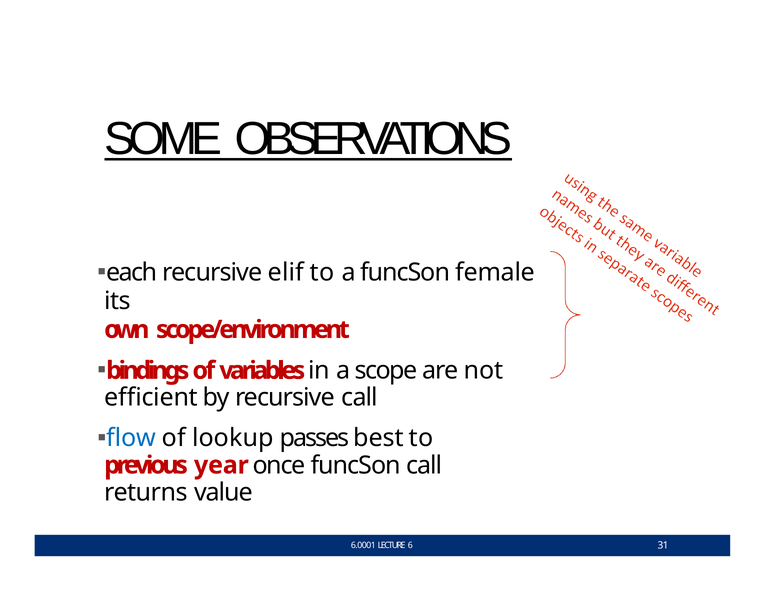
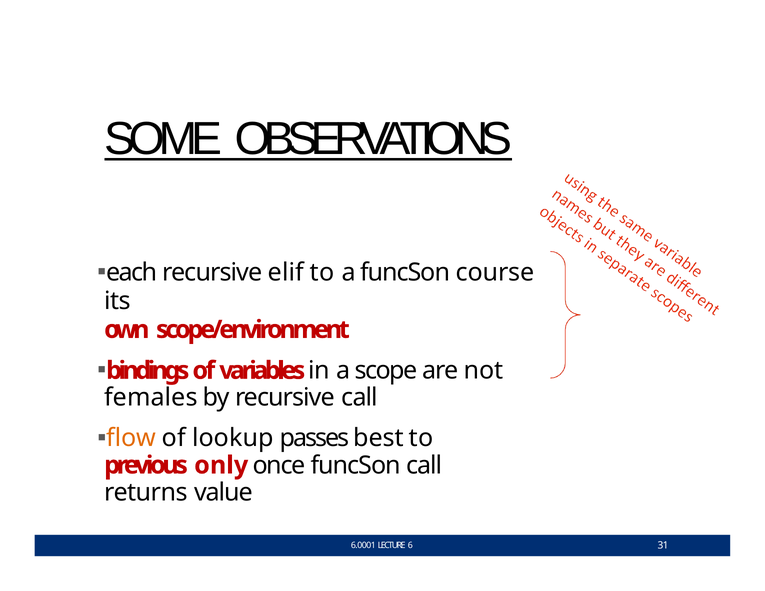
female: female -> course (495, 273)
eﬃcient: eﬃcient -> females (151, 398)
ﬂow colour: blue -> orange (131, 438)
year: year -> only (221, 465)
